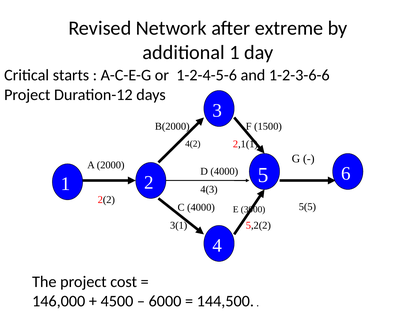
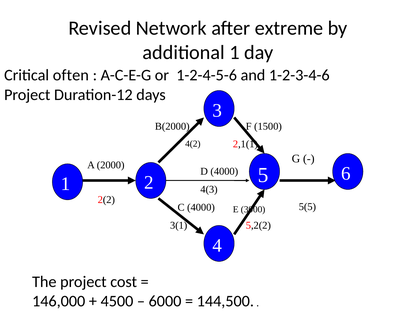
starts: starts -> often (71, 75)
1-2-3-6-6: 1-2-3-6-6 -> 1-2-3-4-6 (299, 75)
